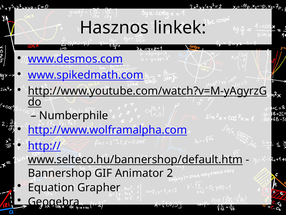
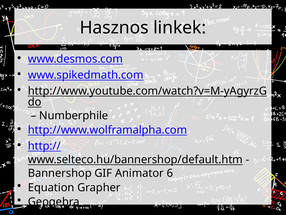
2: 2 -> 6 (170, 173)
